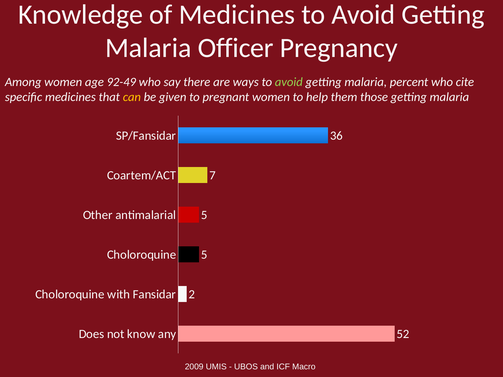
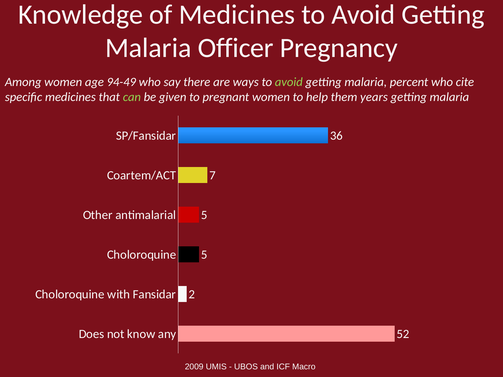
92-49: 92-49 -> 94-49 (121, 82)
can colour: yellow -> light green (132, 97)
those: those -> years (374, 97)
